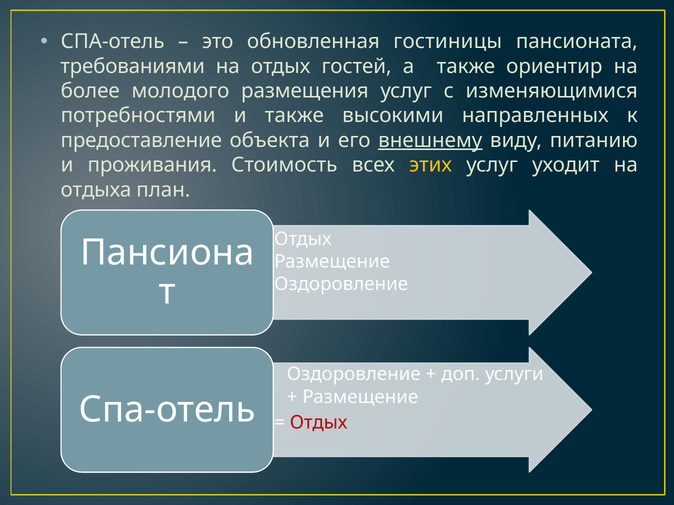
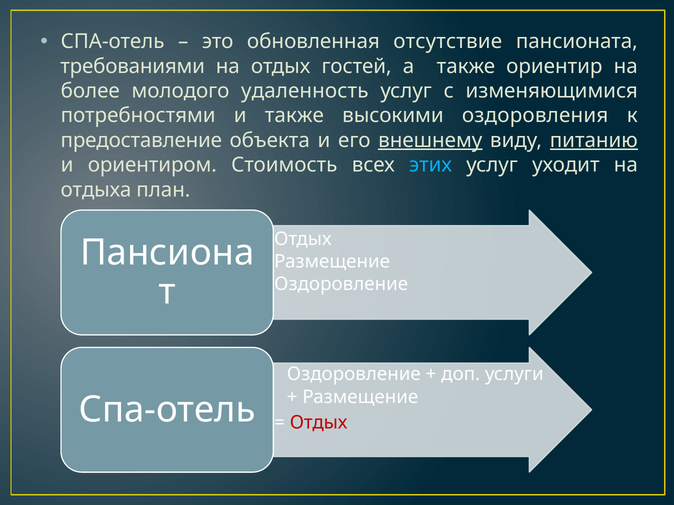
гостиницы: гостиницы -> отсутствие (448, 42)
размещения: размещения -> удаленность (305, 91)
направленных: направленных -> оздоровления (535, 116)
питанию underline: none -> present (594, 141)
проживания: проживания -> ориентиром (152, 165)
этих colour: yellow -> light blue (431, 165)
